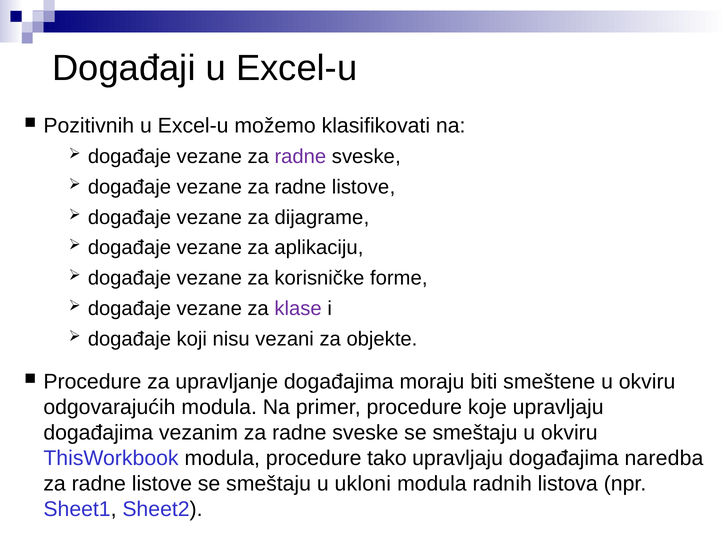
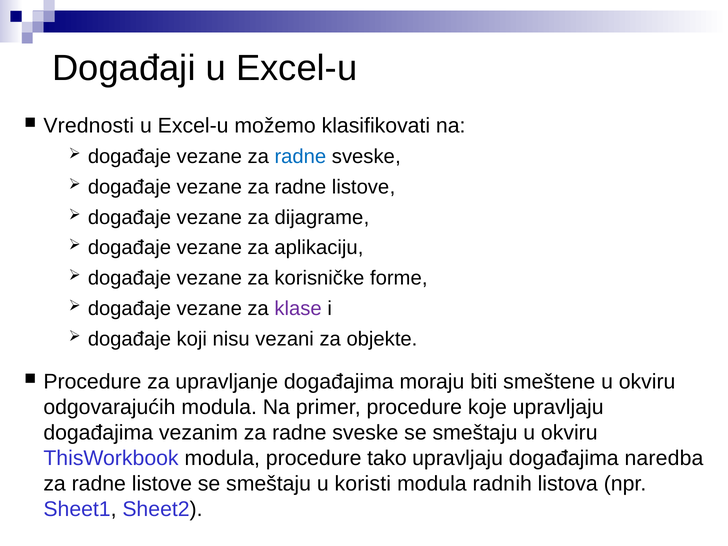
Pozitivnih: Pozitivnih -> Vrednosti (89, 126)
radne colour: purple -> blue (300, 157)
ukloni: ukloni -> koristi (363, 484)
